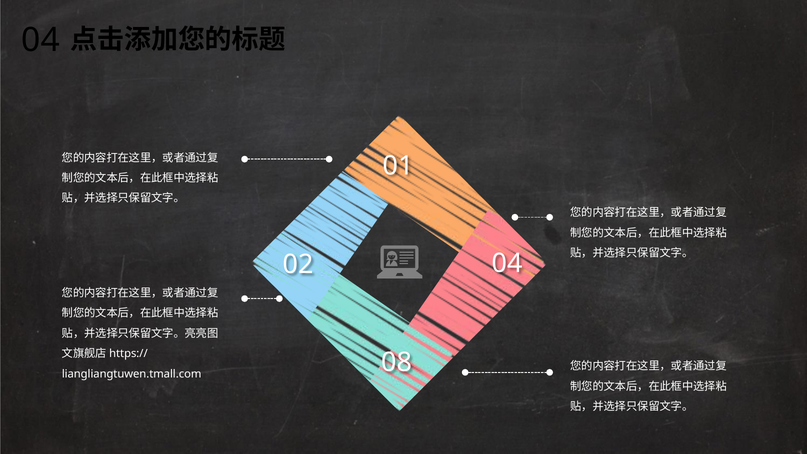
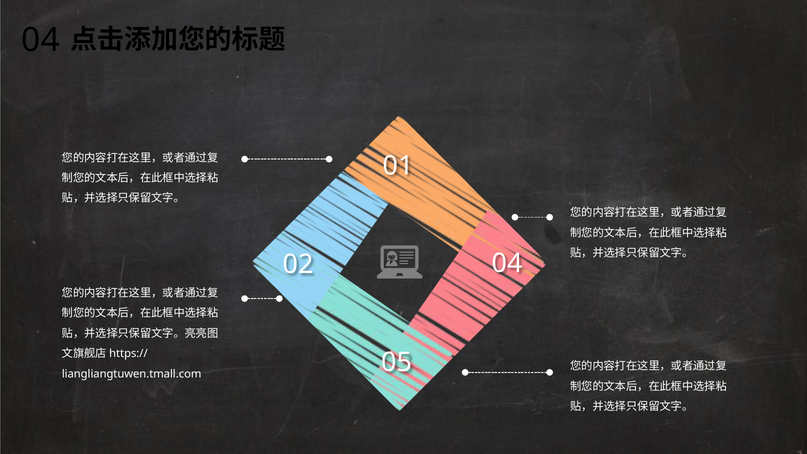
08: 08 -> 05 (397, 363)
